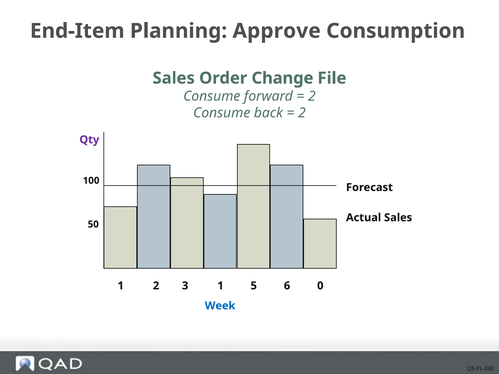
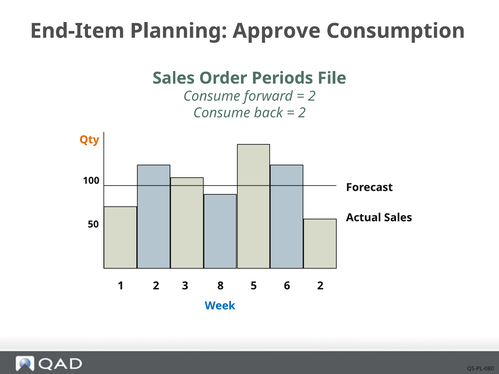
Change: Change -> Periods (282, 78)
Qty colour: purple -> orange (89, 140)
3 1: 1 -> 8 (220, 286)
6 0: 0 -> 2 (320, 286)
